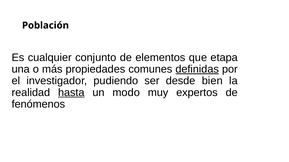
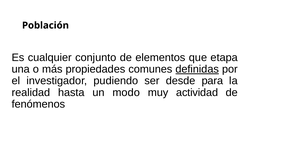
bien: bien -> para (212, 81)
hasta underline: present -> none (71, 93)
expertos: expertos -> actividad (197, 93)
